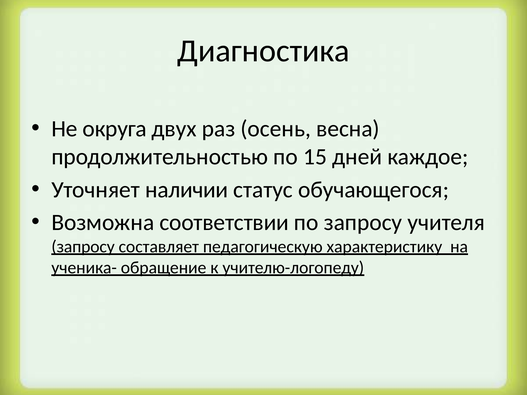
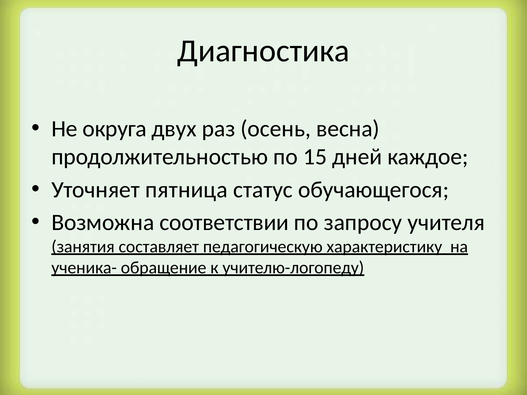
наличии: наличии -> пятница (186, 190)
запросу: запросу -> занятия (83, 247)
